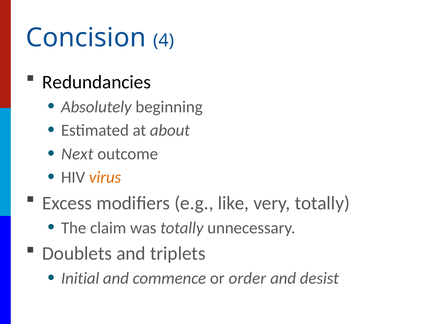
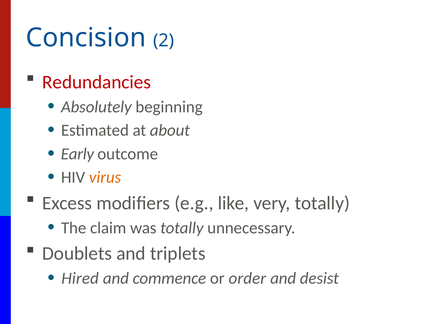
4: 4 -> 2 (164, 40)
Redundancies colour: black -> red (97, 82)
Next: Next -> Early (77, 154)
Initial: Initial -> Hired (80, 278)
